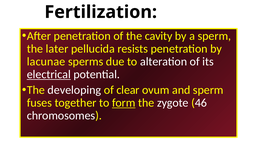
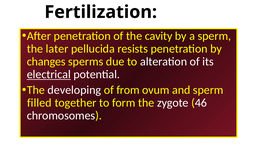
lacunae: lacunae -> changes (46, 62)
clear: clear -> from (128, 90)
fuses: fuses -> filled (39, 103)
form underline: present -> none (124, 103)
